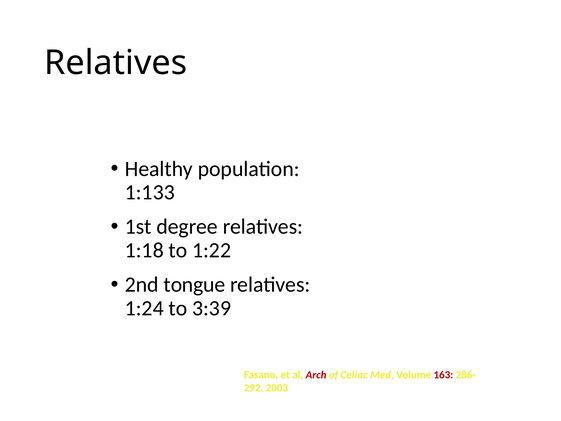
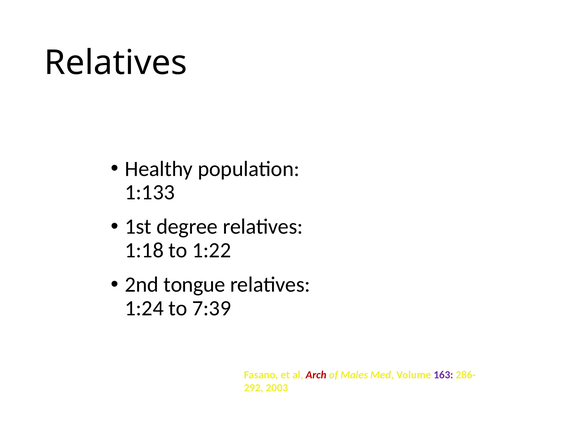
3:39: 3:39 -> 7:39 (212, 308)
Celiac: Celiac -> Males (354, 375)
163 colour: red -> purple (443, 375)
